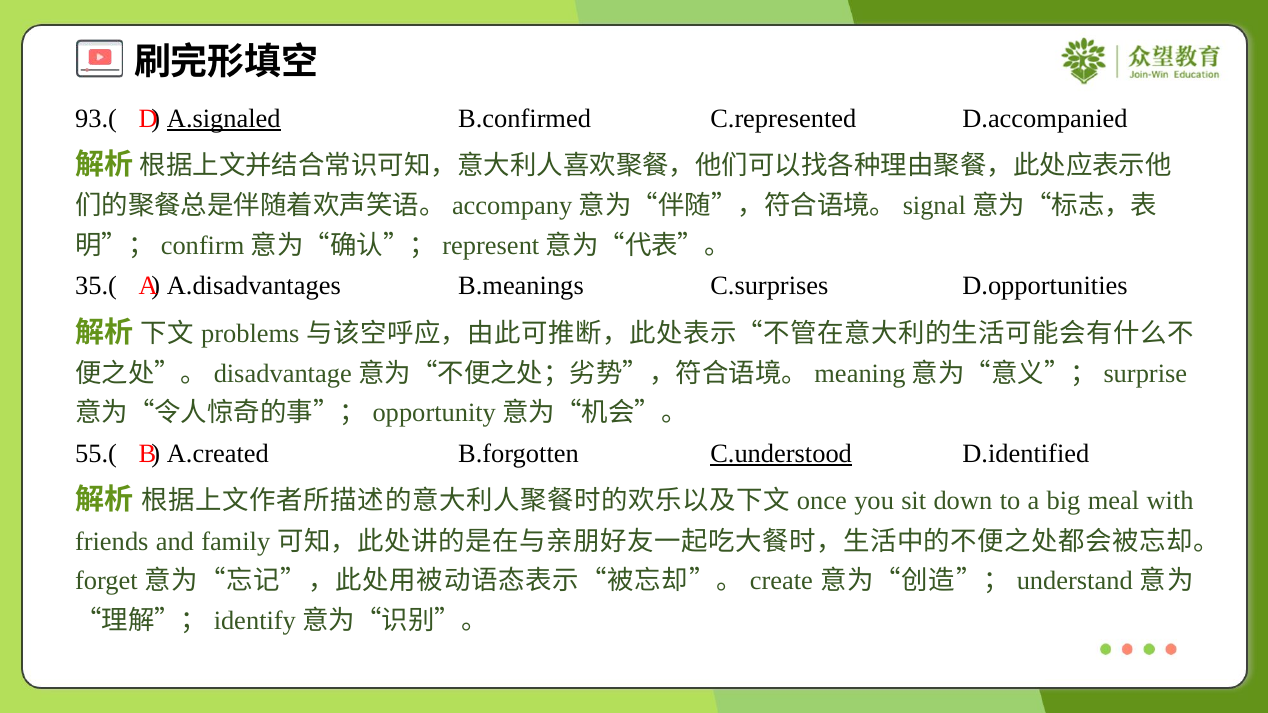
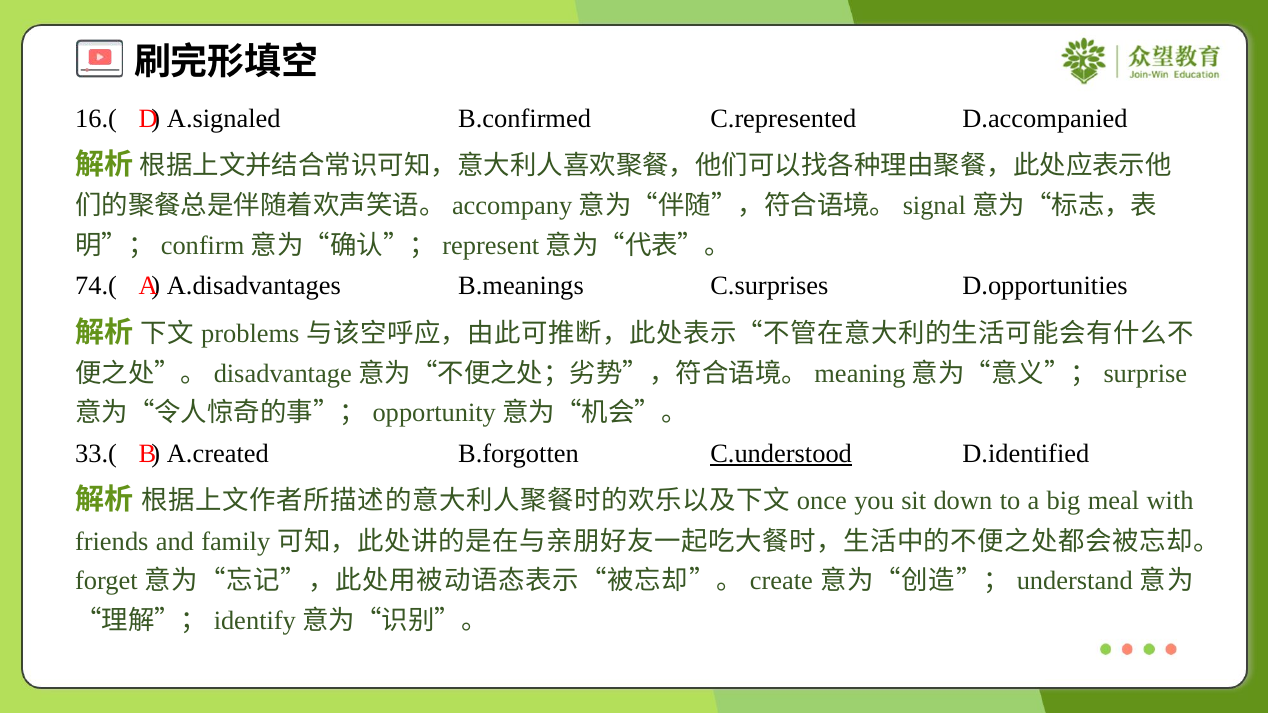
93.(: 93.( -> 16.( (96, 119)
A.signaled underline: present -> none (224, 119)
35.(: 35.( -> 74.( (96, 286)
55.(: 55.( -> 33.( (96, 454)
